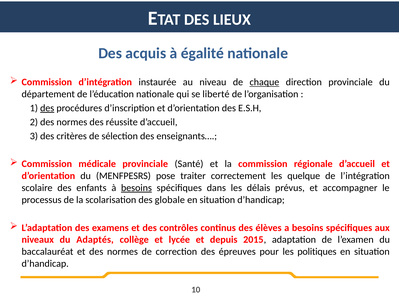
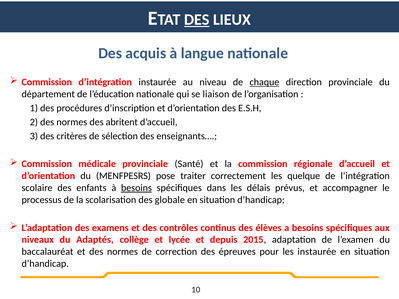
DES underline: none -> present (197, 20)
égalité: égalité -> langue (202, 53)
liberté: liberté -> liaison (216, 94)
des underline: present -> none (47, 108)
réussite: réussite -> abritent (122, 122)
les politiques: politiques -> instaurée (317, 252)
